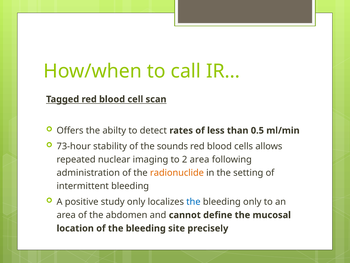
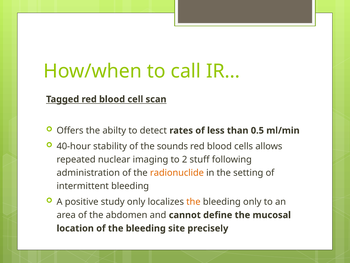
73-hour: 73-hour -> 40-hour (74, 146)
2 area: area -> stuff (200, 159)
the colour: blue -> orange (193, 201)
